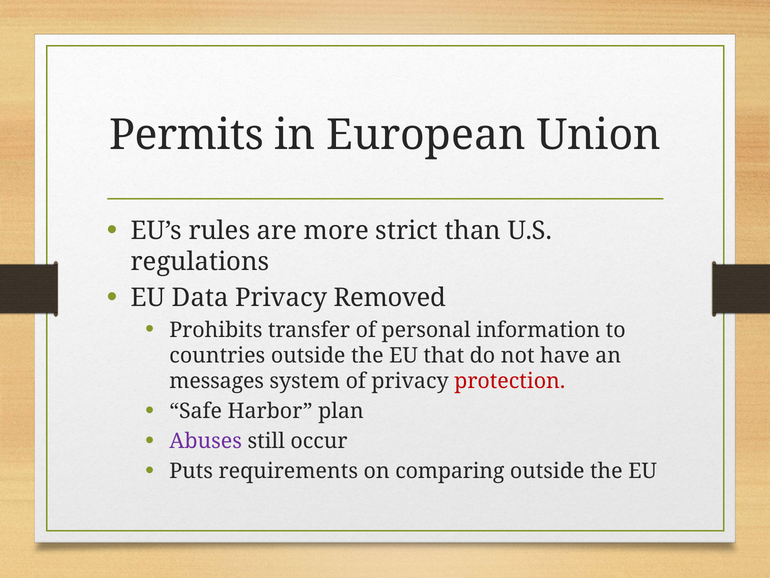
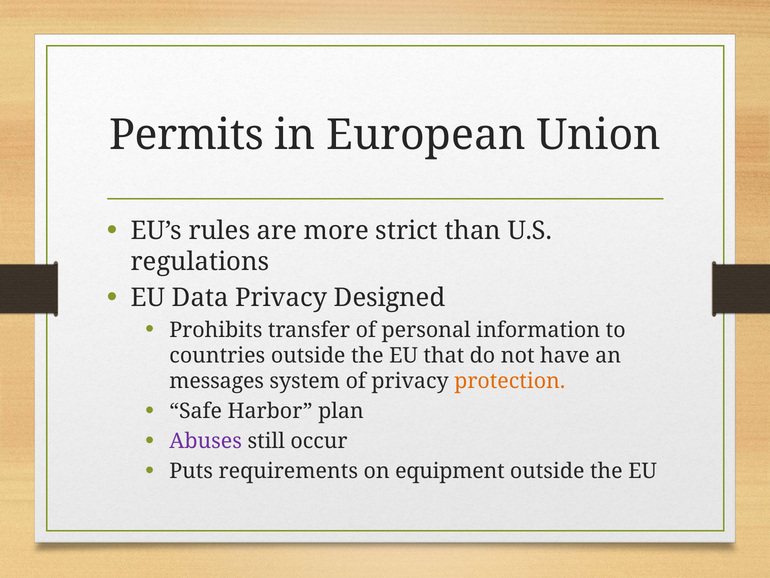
Removed: Removed -> Designed (390, 297)
protection colour: red -> orange (510, 381)
comparing: comparing -> equipment (450, 471)
